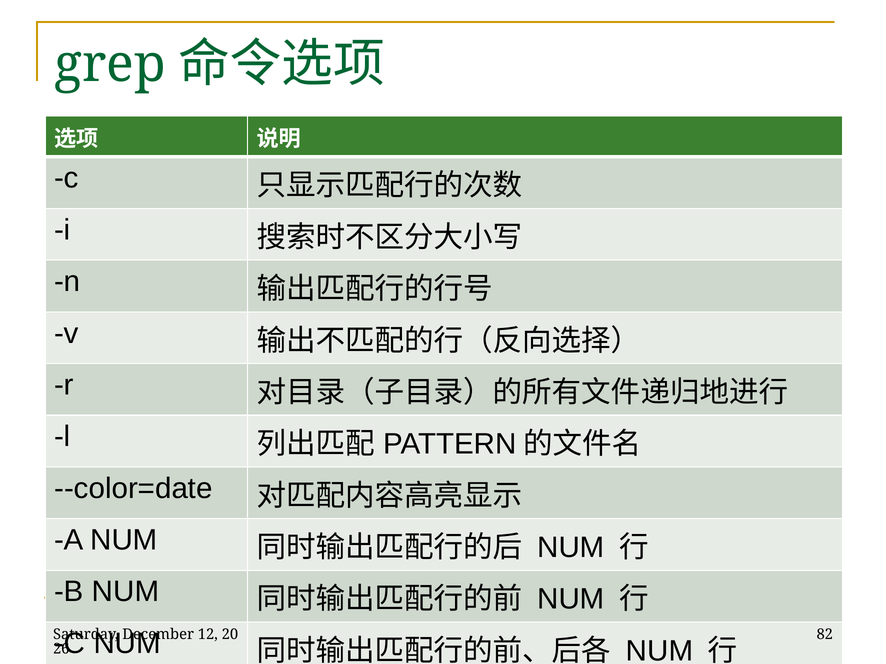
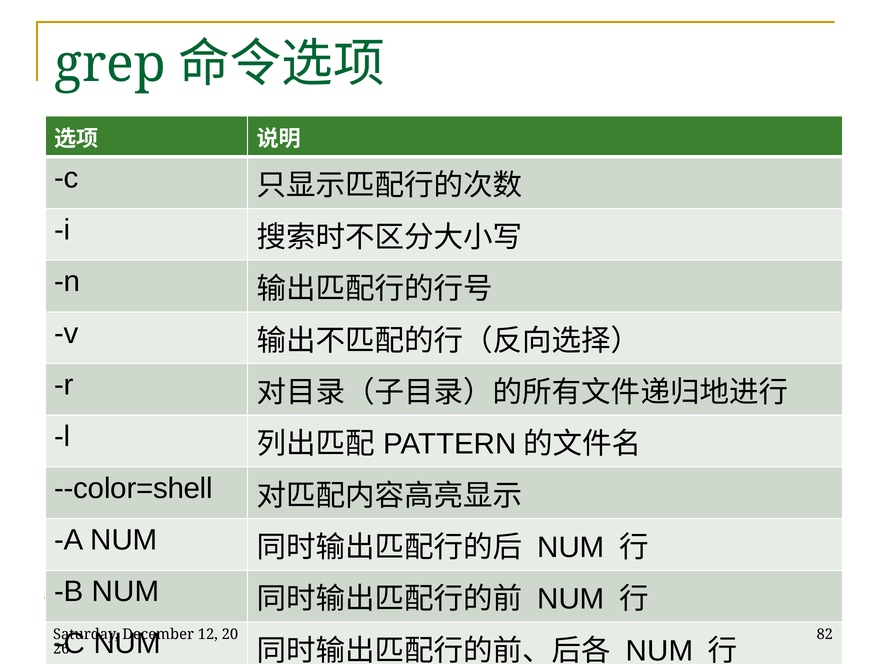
--color=date: --color=date -> --color=shell (134, 489)
